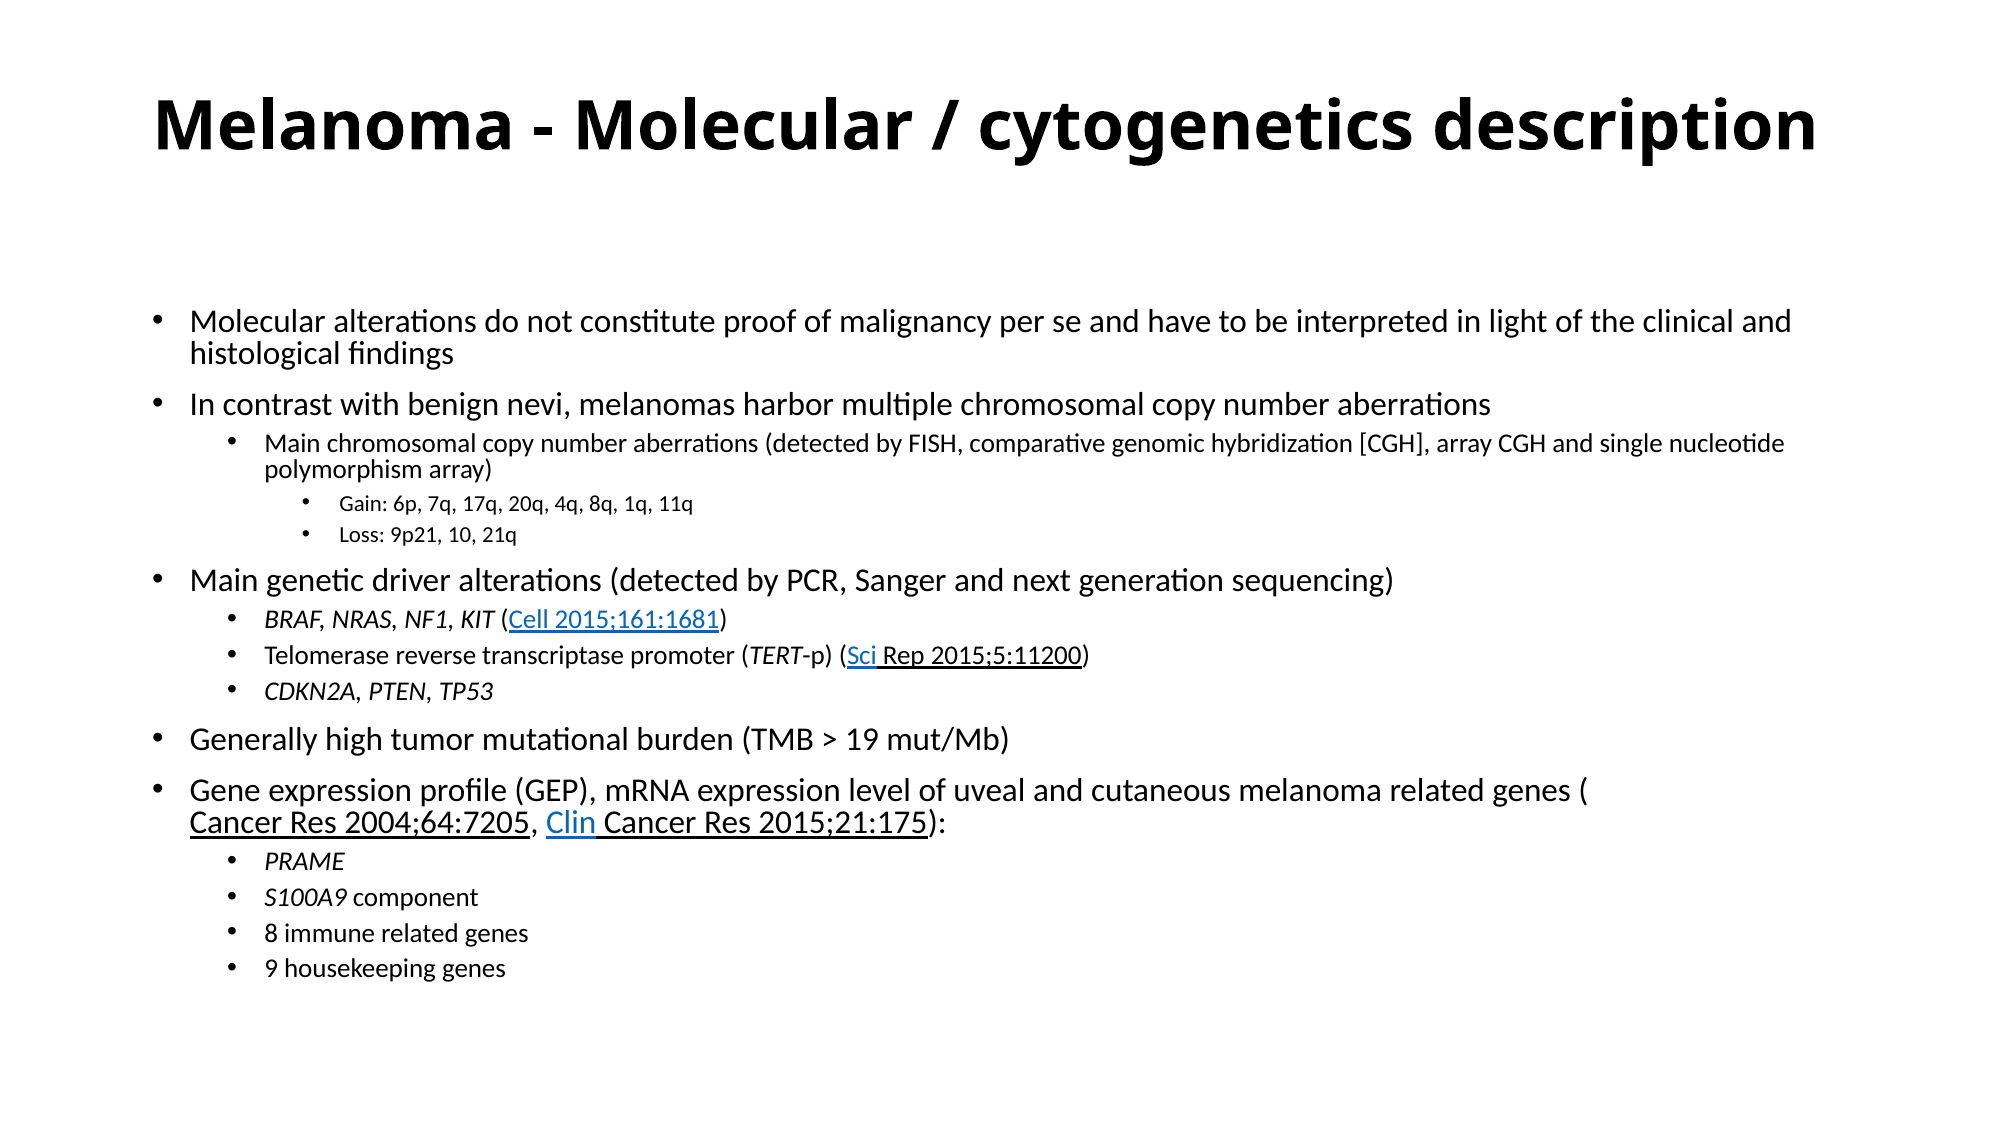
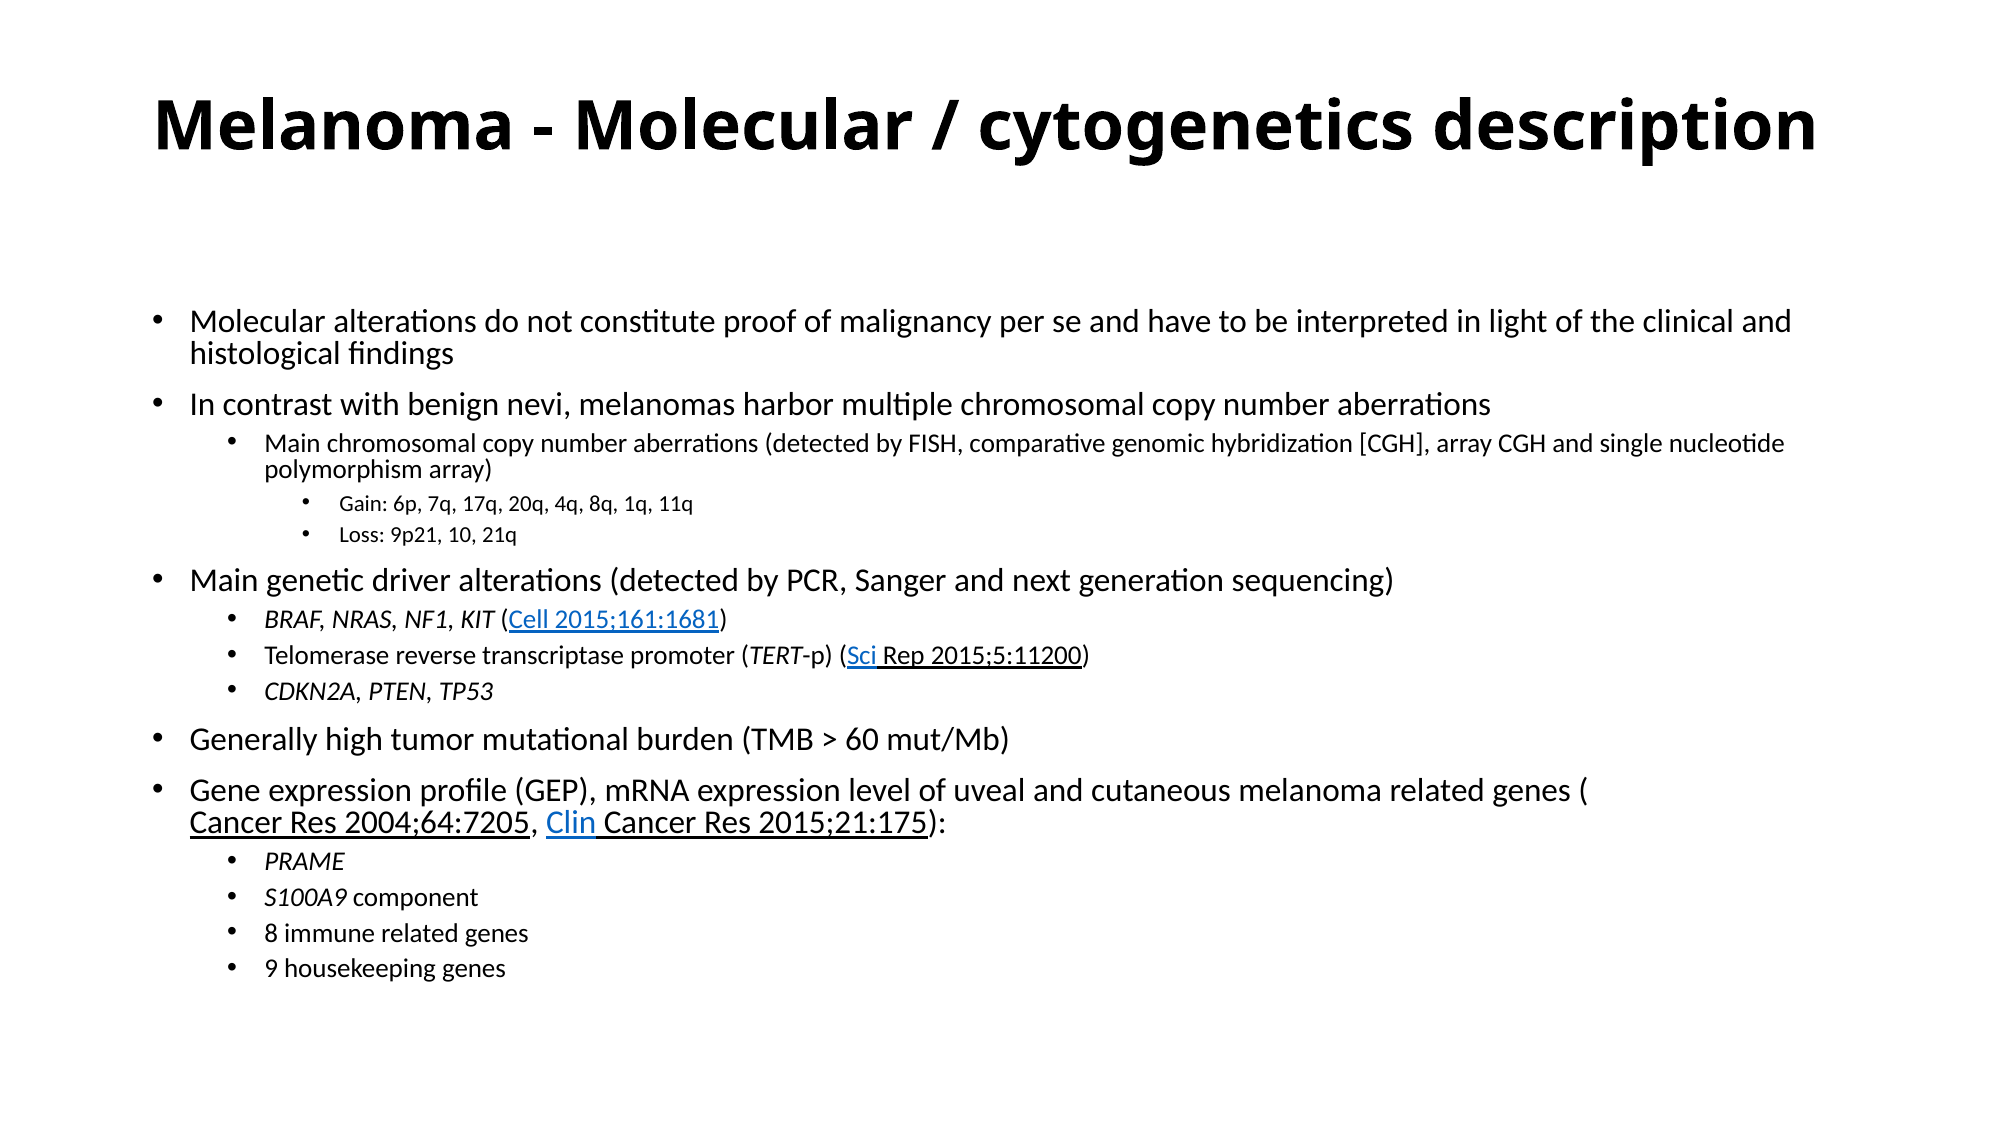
19: 19 -> 60 (862, 739)
